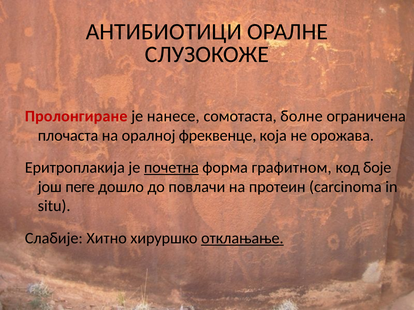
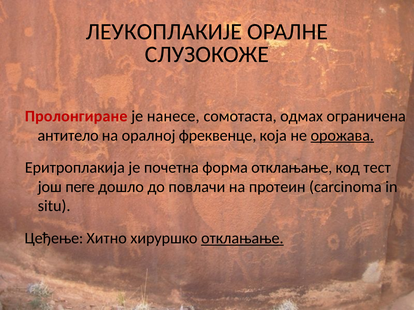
АНТИБИОТИЦИ: АНТИБИОТИЦИ -> ЛЕУКОПЛАКИЈЕ (164, 32)
болне: болне -> одмах (302, 116)
плочаста: плочаста -> антитело (68, 136)
орожава underline: none -> present (342, 136)
почетна underline: present -> none (171, 168)
форма графитном: графитном -> отклањање (292, 168)
боје: боје -> тест (377, 168)
Слабије: Слабије -> Цеђење (54, 239)
